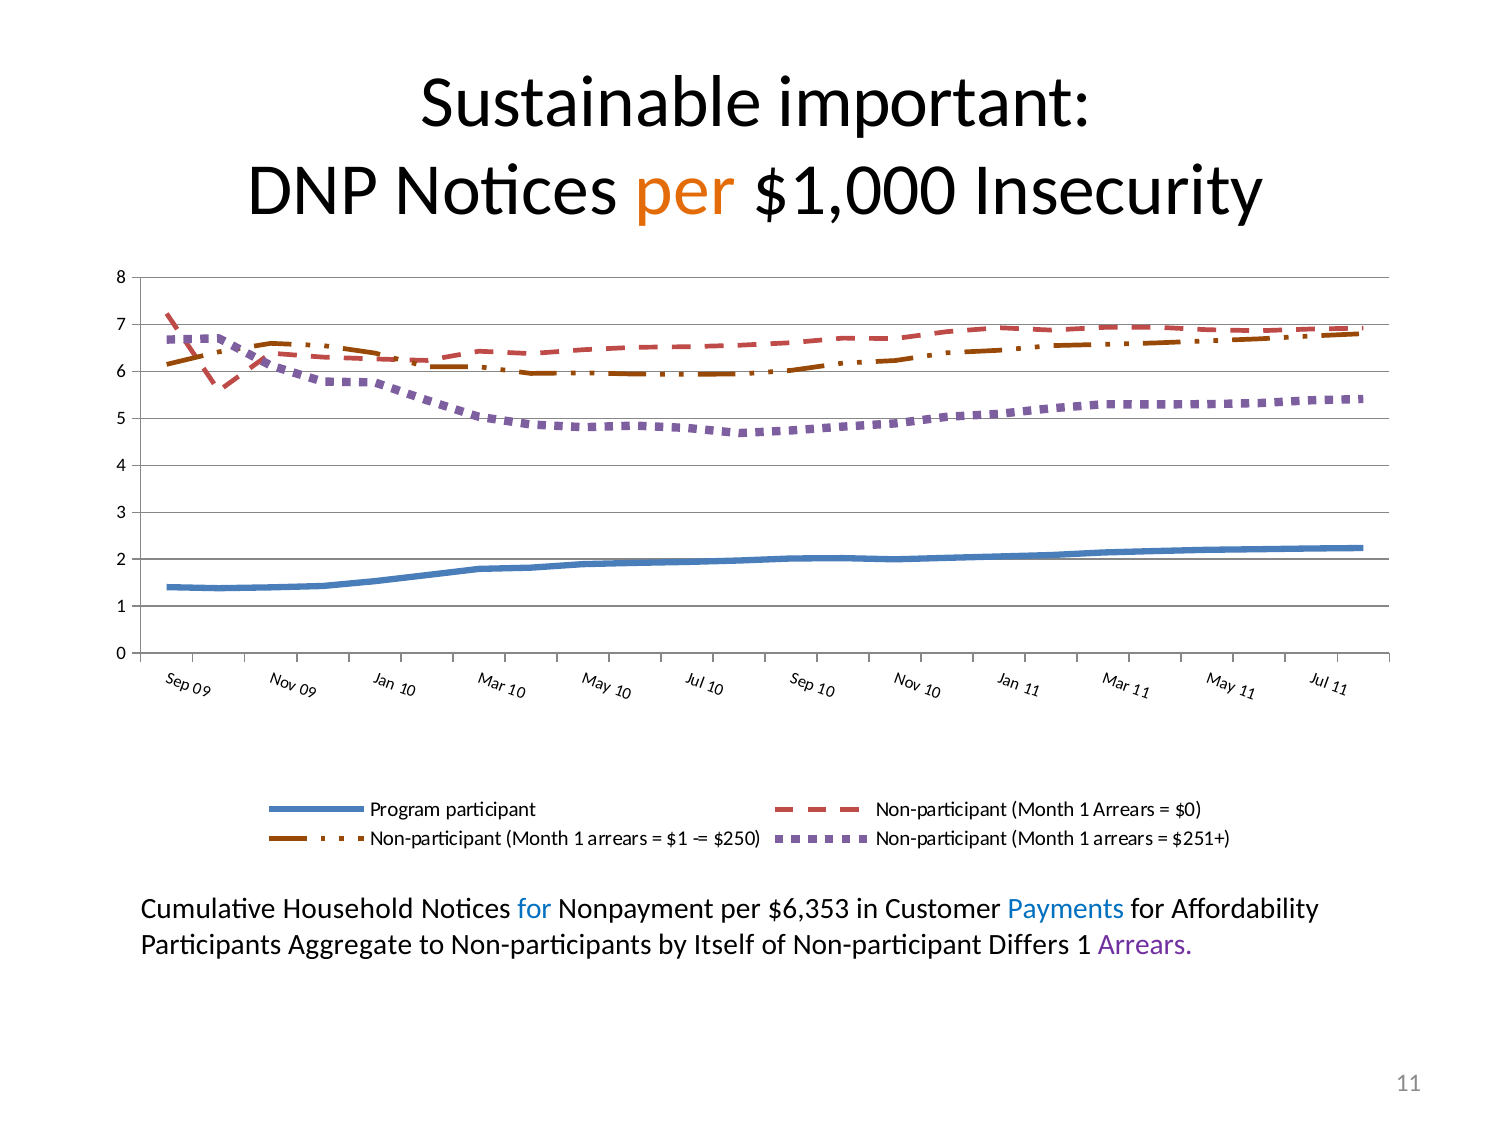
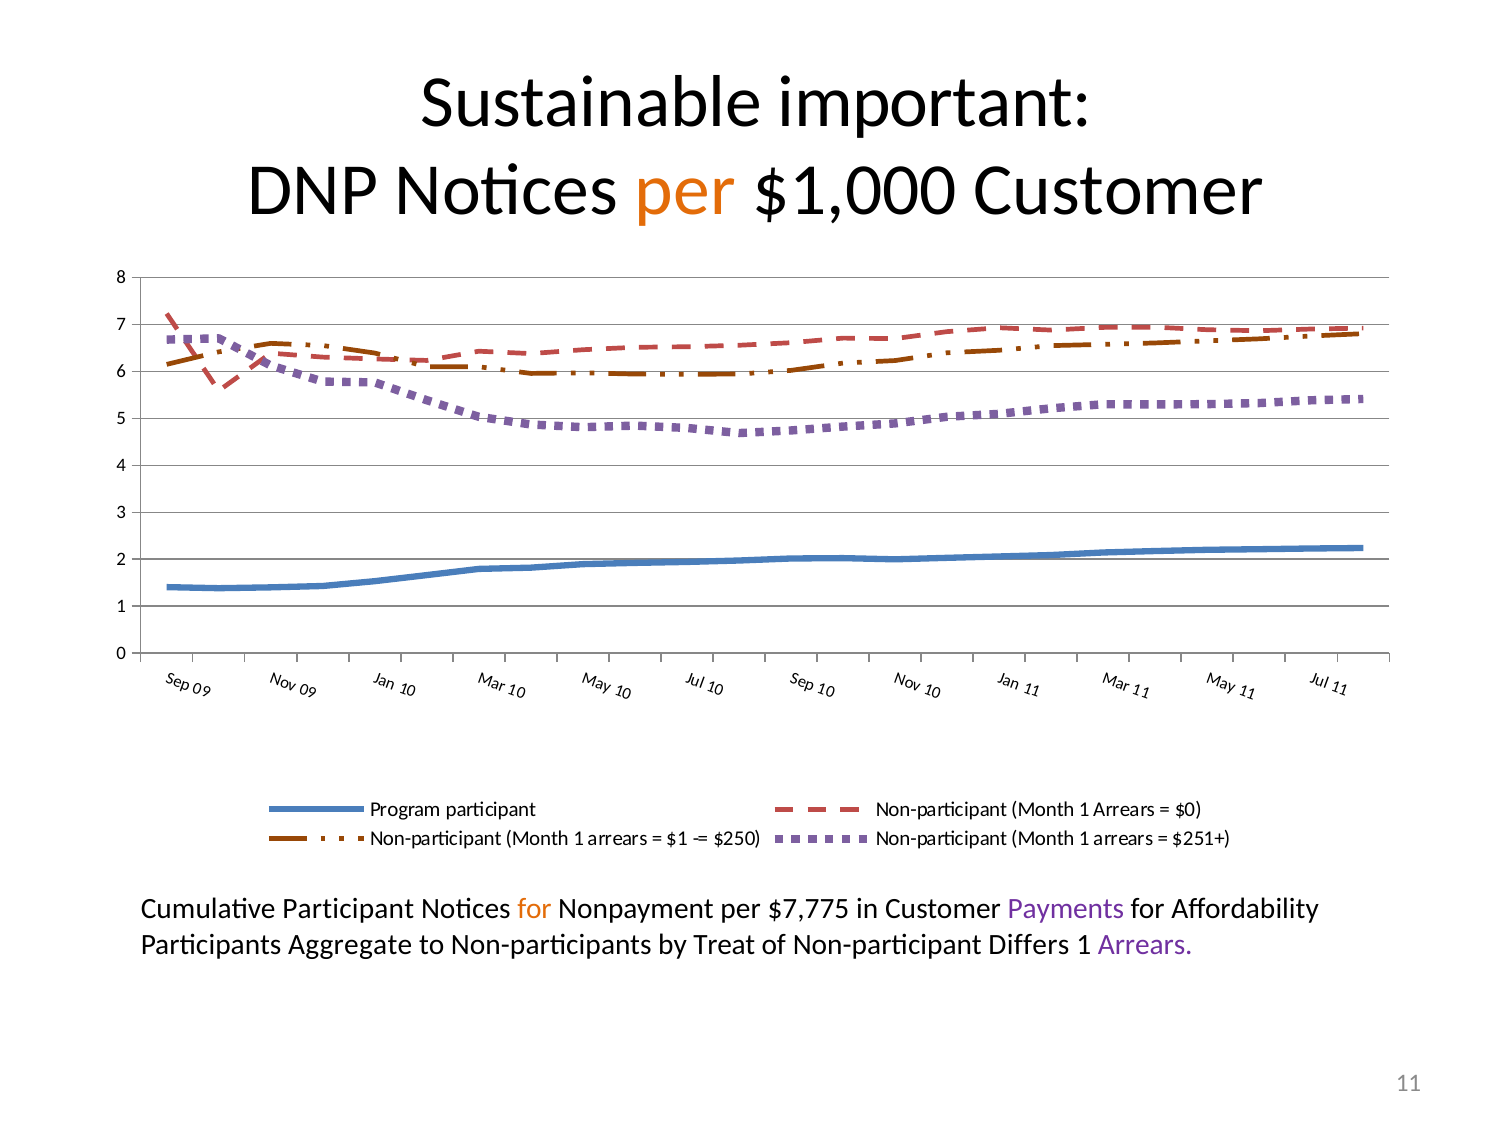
$1,000 Insecurity: Insecurity -> Customer (1119, 190)
Cumulative Household: Household -> Participant (348, 909)
for colour: blue -> orange (534, 909)
$6,353: $6,353 -> $7,775 (808, 909)
Payments colour: blue -> purple (1066, 909)
Itself: Itself -> Treat (724, 944)
